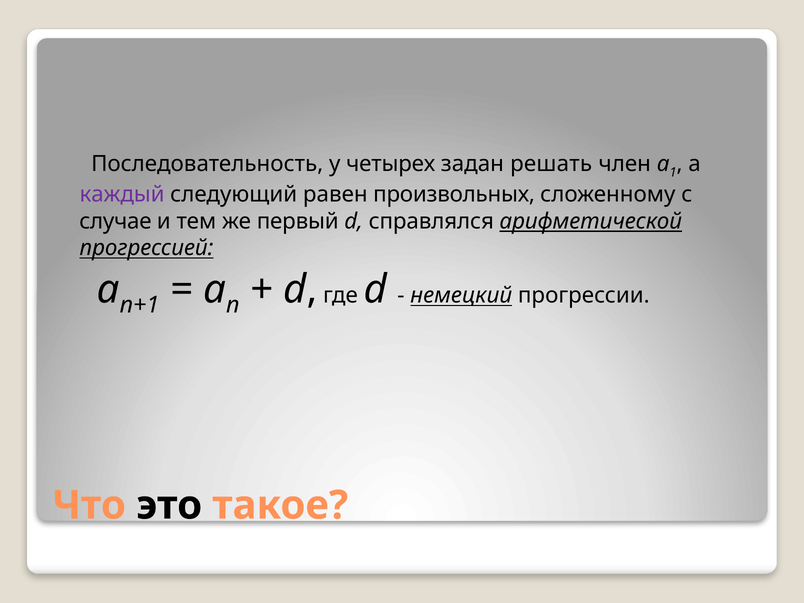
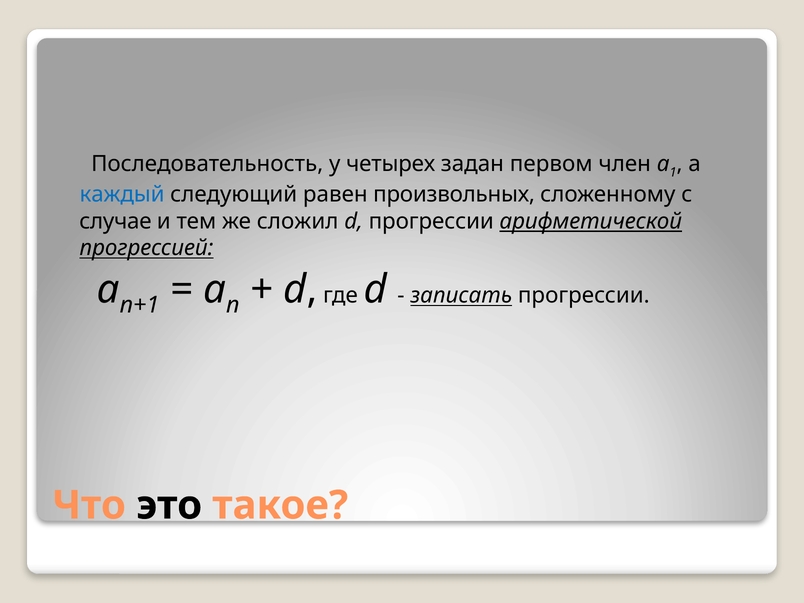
решать: решать -> первом (551, 164)
каждый colour: purple -> blue (122, 194)
первый: первый -> сложил (298, 221)
d справлялся: справлялся -> прогрессии (431, 221)
немецкий: немецкий -> записать (461, 295)
